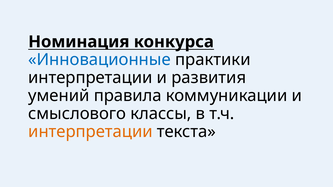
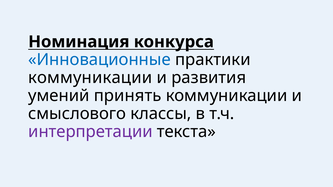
интерпретации: интерпретации -> коммуникации (90, 78)
правила: правила -> принять (128, 96)
интерпретации colour: orange -> purple (90, 132)
